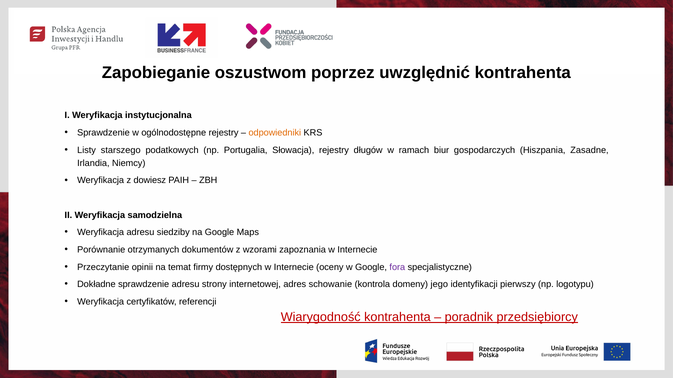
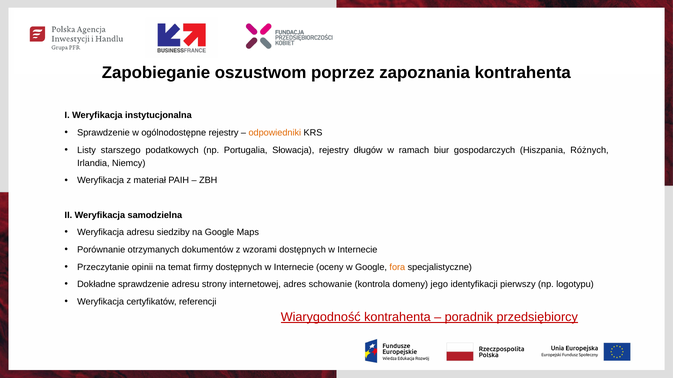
uwzględnić: uwzględnić -> zapoznania (425, 73)
Zasadne: Zasadne -> Różnych (589, 150)
dowiesz: dowiesz -> materiał (150, 181)
wzorami zapoznania: zapoznania -> dostępnych (303, 250)
fora colour: purple -> orange (397, 267)
